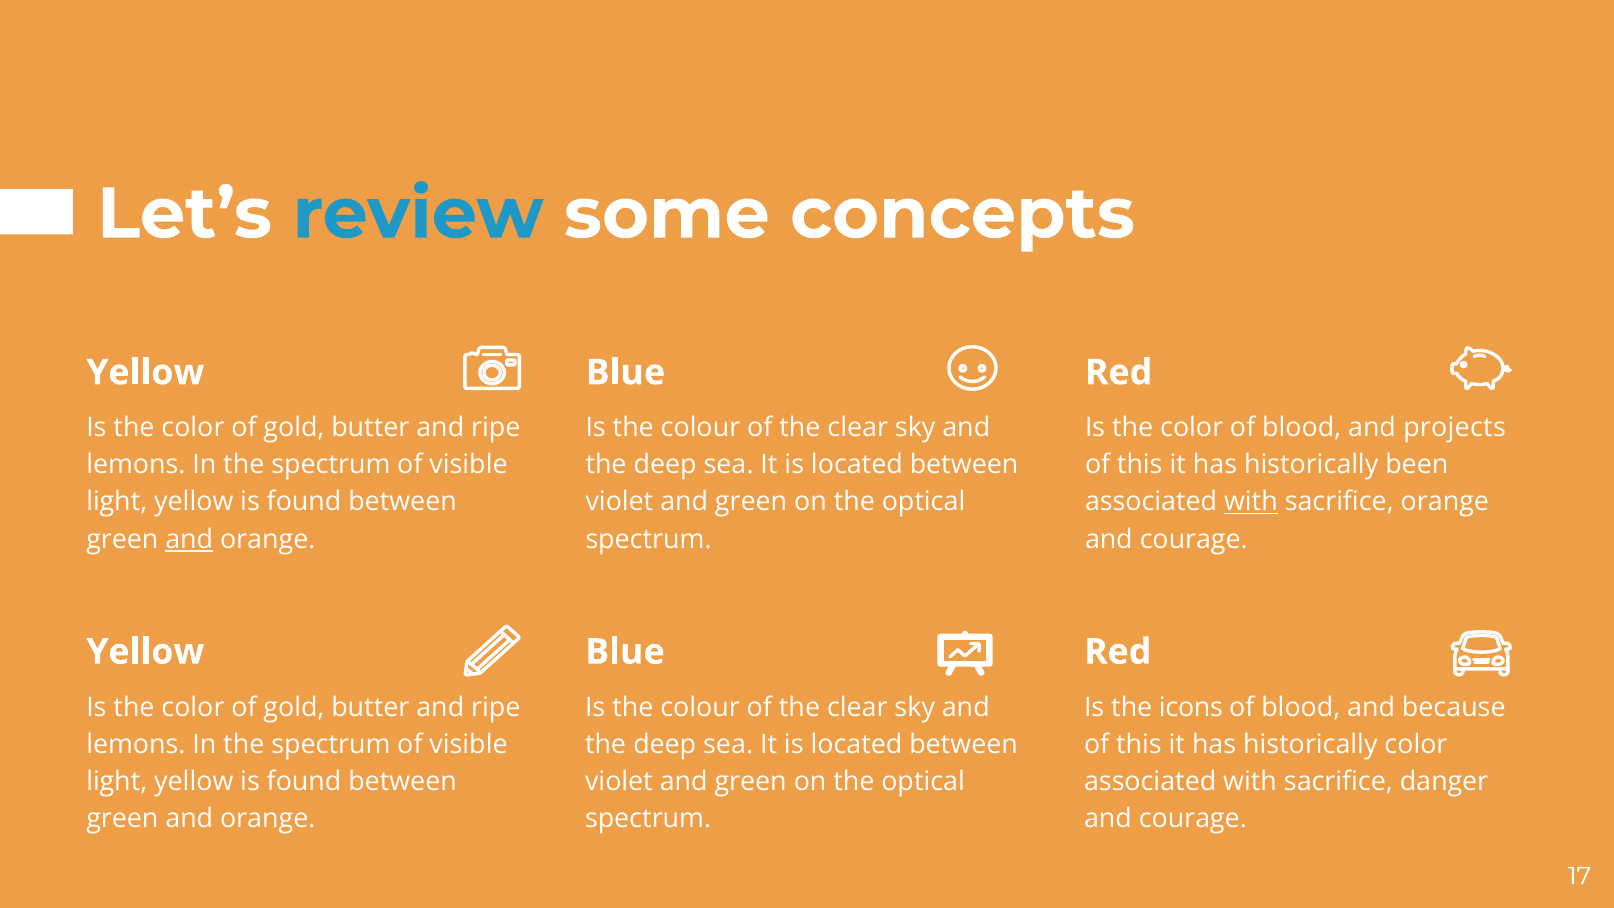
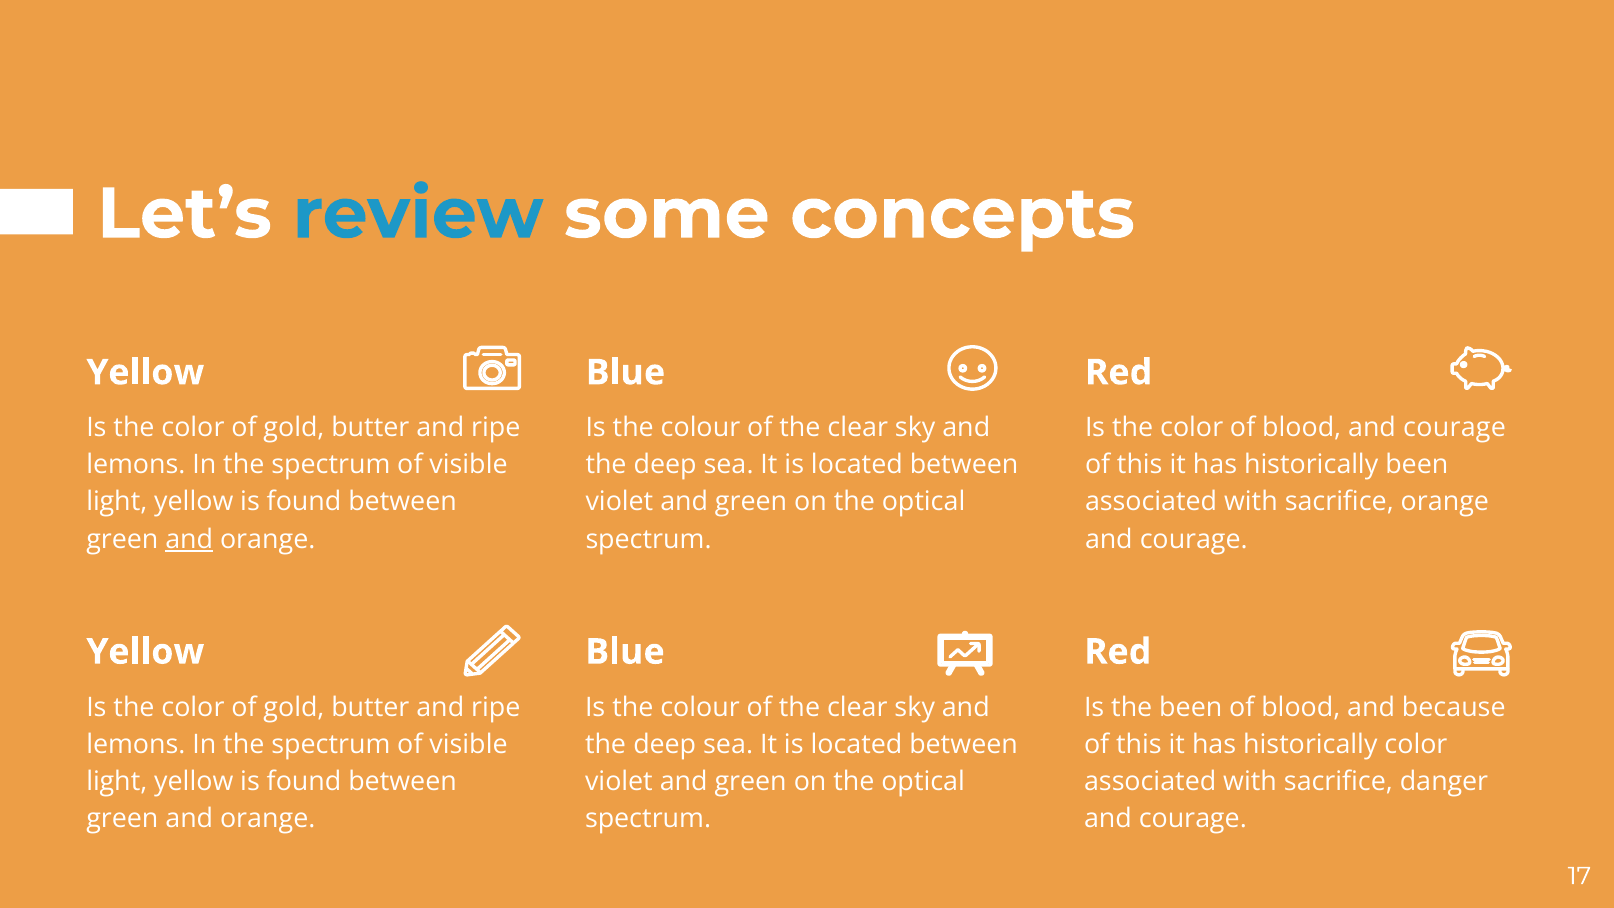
blood and projects: projects -> courage (1455, 428)
with underline: present -> none (1251, 502)
the icons: icons -> been (1191, 707)
